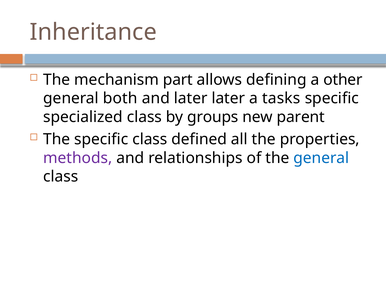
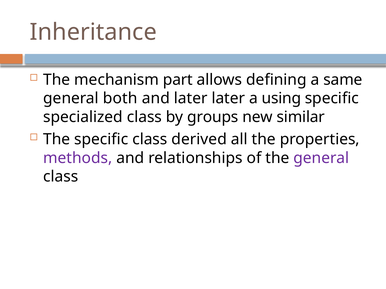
other: other -> same (343, 80)
tasks: tasks -> using (281, 99)
parent: parent -> similar (301, 117)
defined: defined -> derived (199, 140)
general colour: blue -> purple (321, 158)
